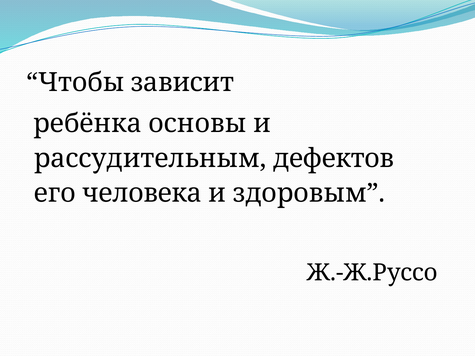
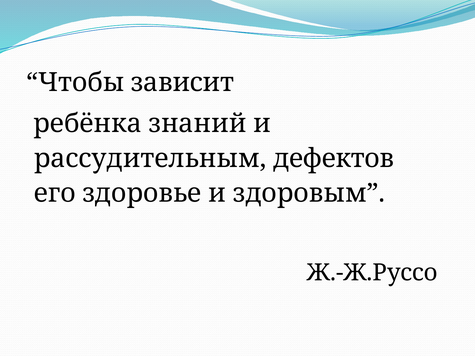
основы: основы -> знаний (198, 124)
человека: человека -> здоровье (142, 193)
